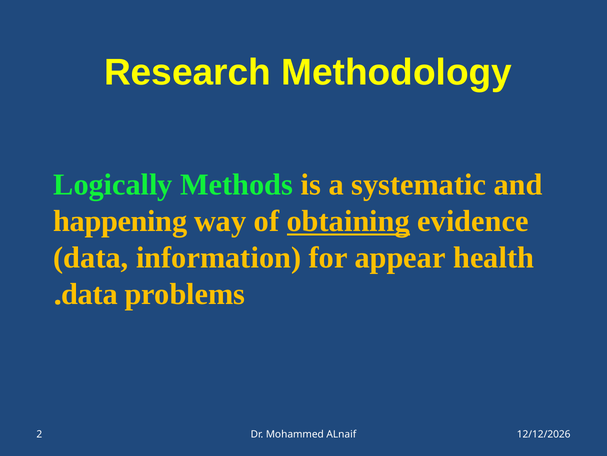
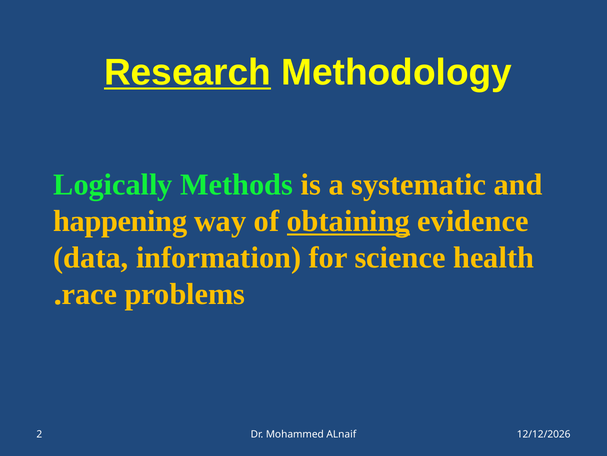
Research underline: none -> present (187, 72)
appear: appear -> science (400, 257)
data: data -> race (90, 294)
